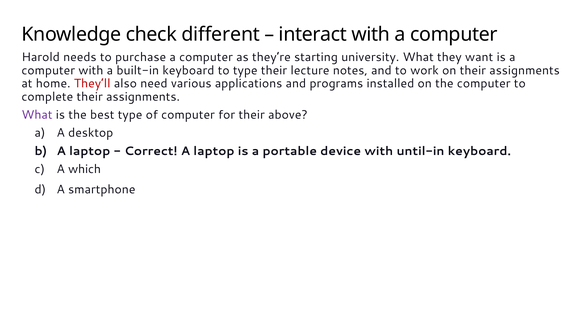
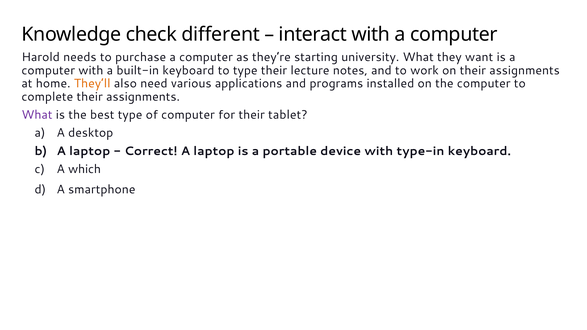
They’ll colour: red -> orange (92, 84)
above: above -> tablet (288, 115)
until-in: until-in -> type-in (420, 151)
